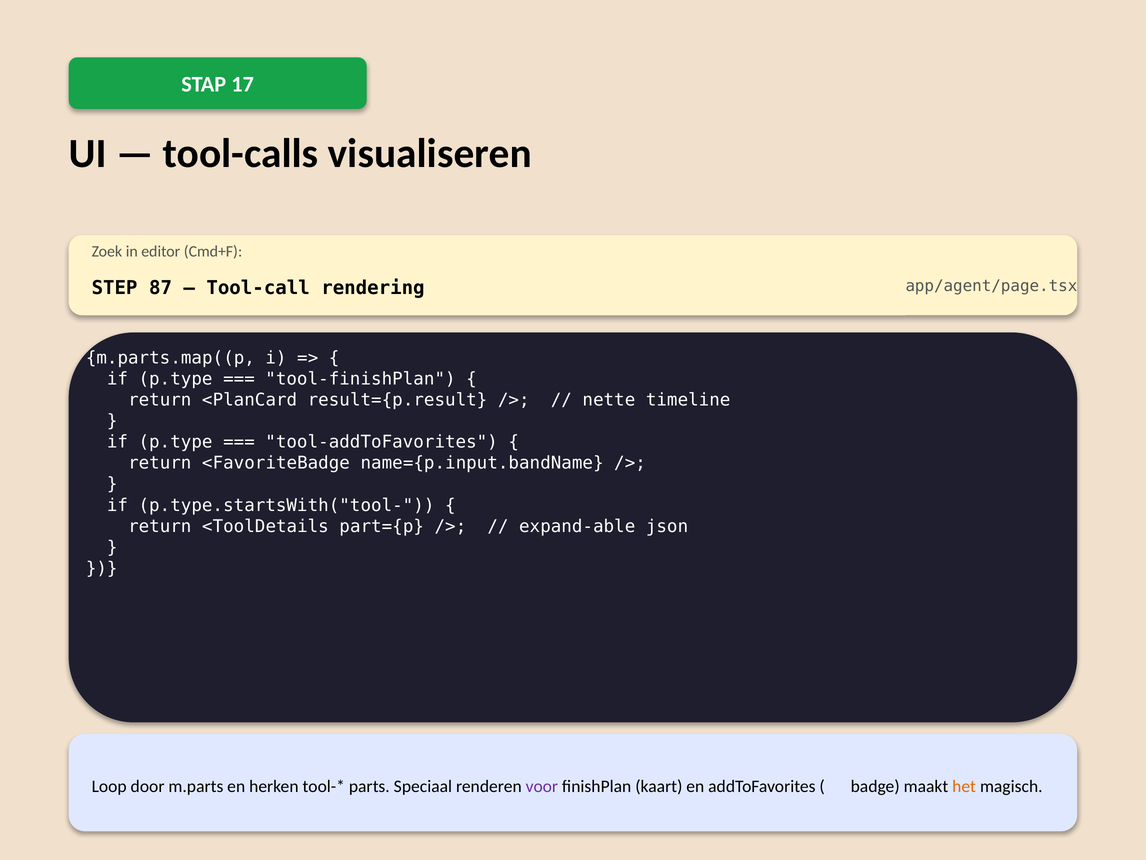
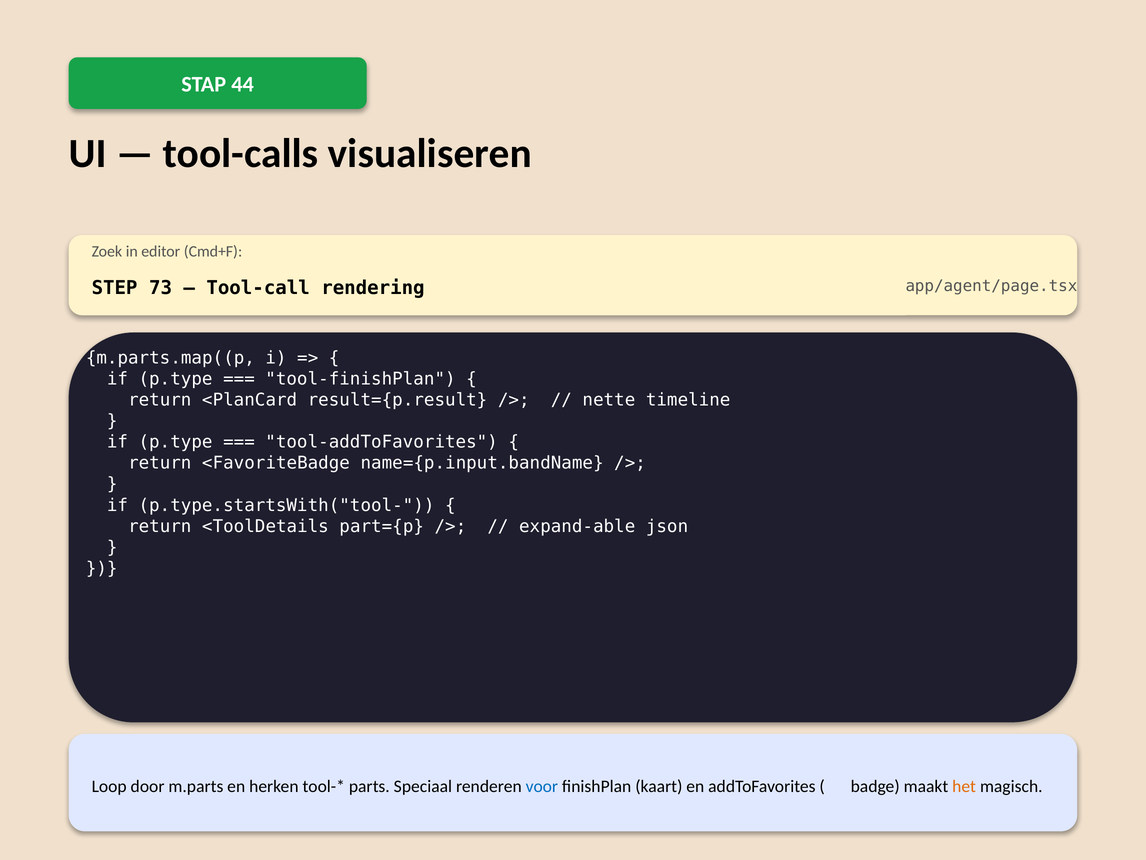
17: 17 -> 44 (243, 85)
87: 87 -> 73 (161, 288)
voor colour: purple -> blue (542, 786)
